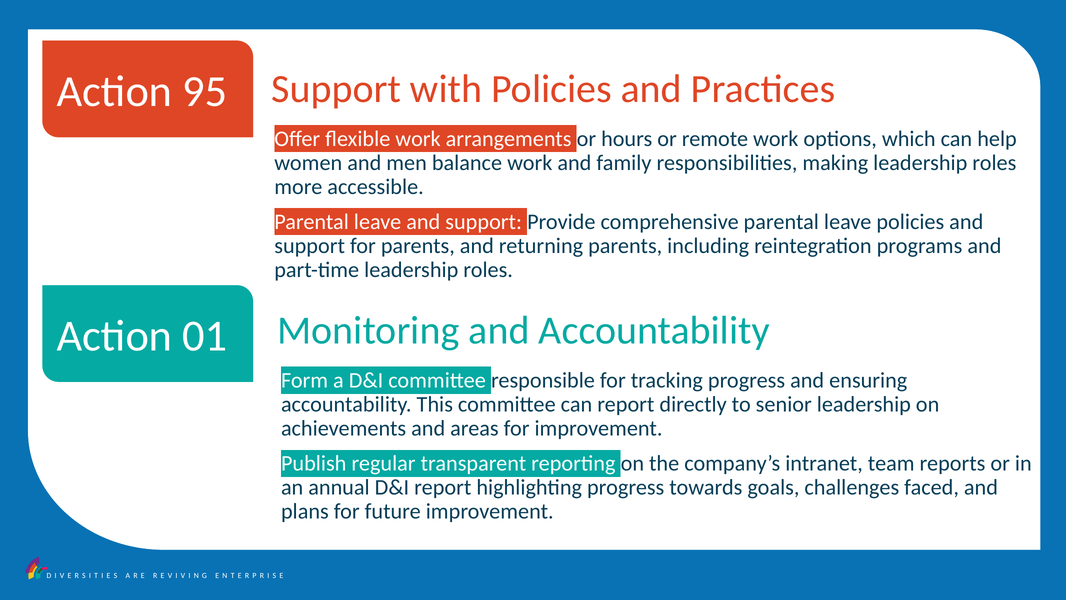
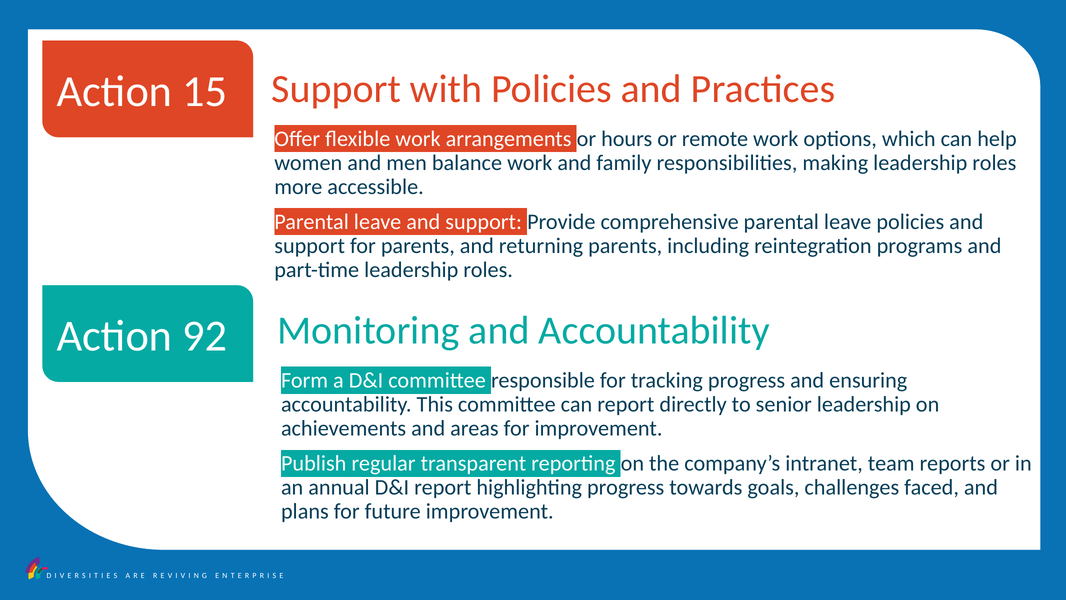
95: 95 -> 15 (205, 92)
01: 01 -> 92 (205, 336)
